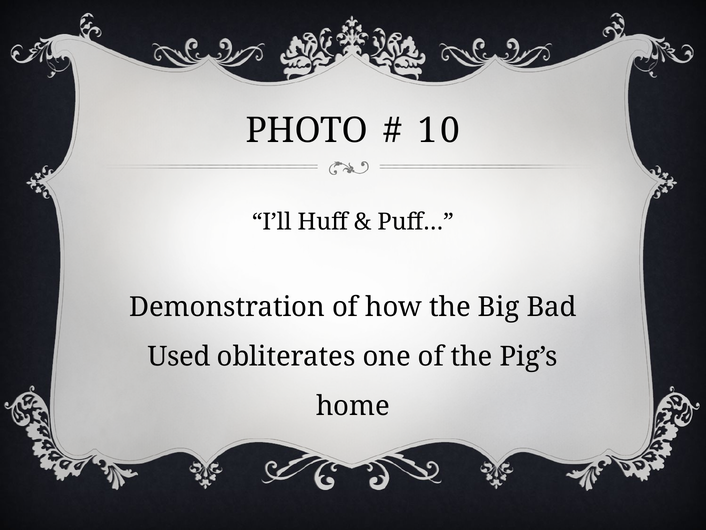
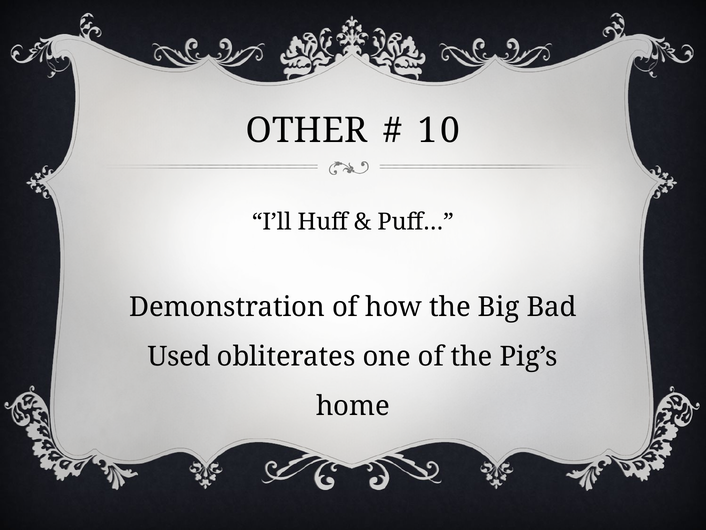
PHOTO: PHOTO -> OTHER (307, 131)
